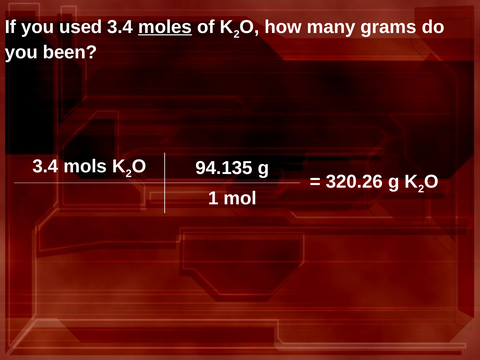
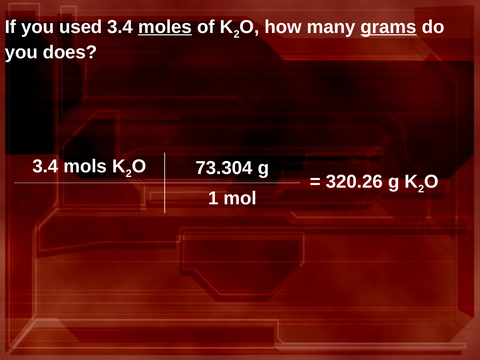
grams underline: none -> present (389, 27)
been: been -> does (70, 52)
94.135: 94.135 -> 73.304 (224, 168)
